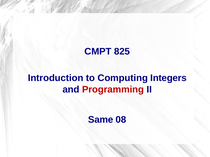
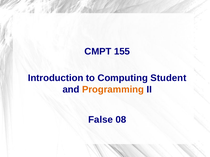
825: 825 -> 155 (122, 52)
Integers: Integers -> Student (168, 78)
Programming colour: red -> orange (113, 90)
Same: Same -> False (101, 120)
